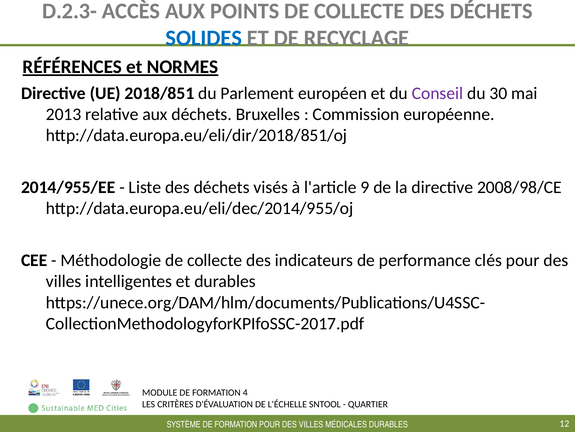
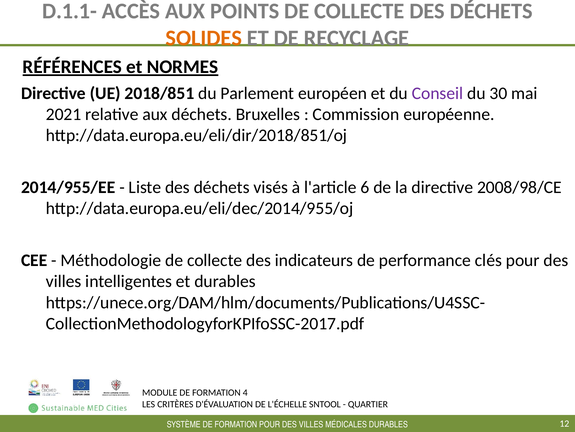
D.2.3-: D.2.3- -> D.1.1- (70, 11)
SOLIDES colour: blue -> orange (204, 38)
2013: 2013 -> 2021 (64, 114)
9: 9 -> 6 (365, 187)
